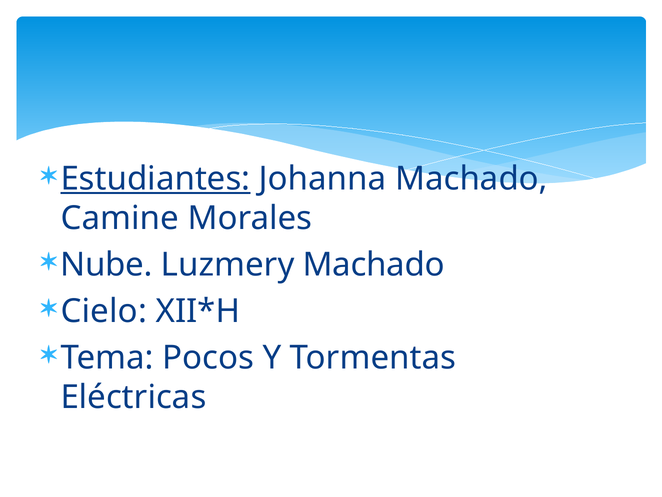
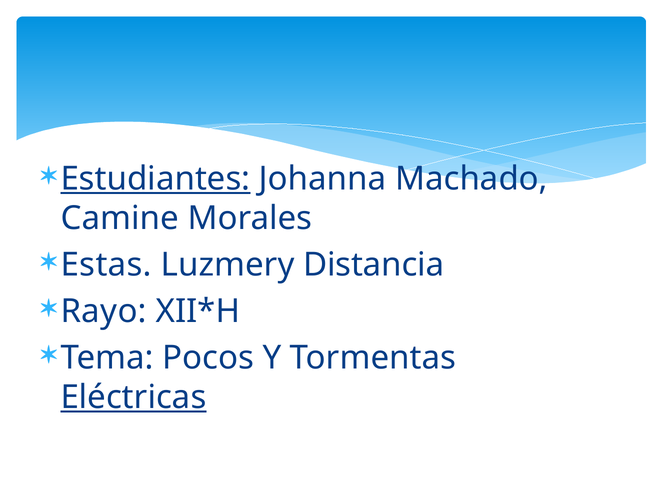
Nube: Nube -> Estas (106, 265)
Luzmery Machado: Machado -> Distancia (374, 265)
Cielo: Cielo -> Rayo (104, 311)
Eléctricas underline: none -> present (133, 397)
